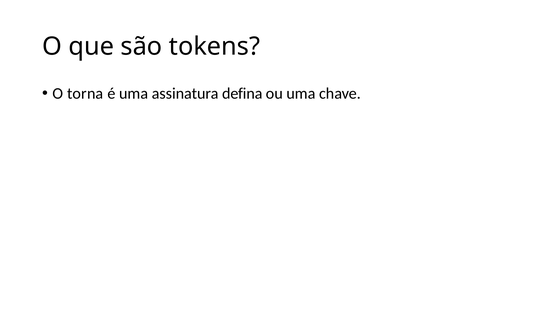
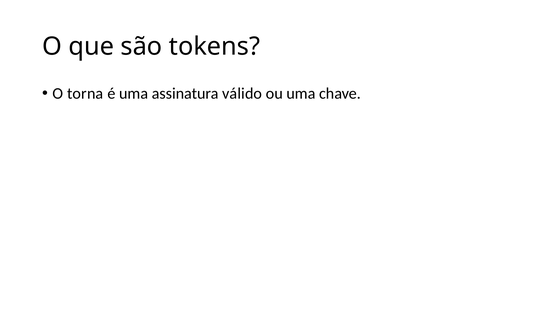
defina: defina -> válido (242, 93)
